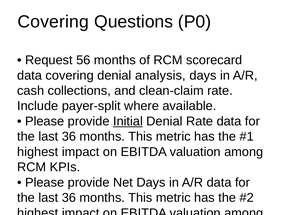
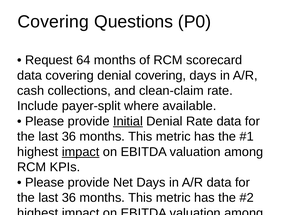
56: 56 -> 64 (83, 60)
denial analysis: analysis -> covering (161, 75)
impact underline: none -> present (81, 152)
